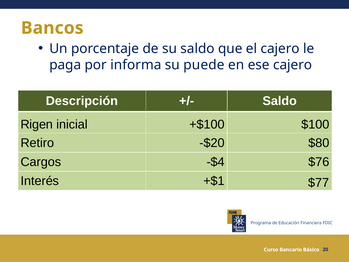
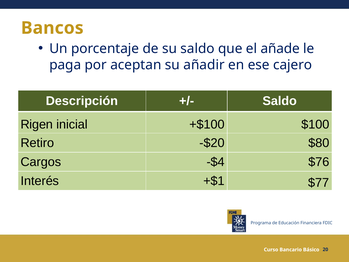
el cajero: cajero -> añade (280, 49)
informa: informa -> aceptan (136, 65)
puede: puede -> añadir (204, 65)
